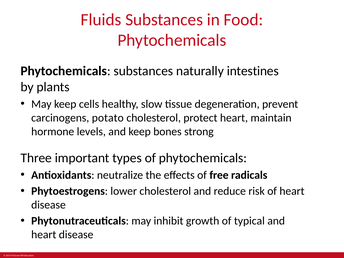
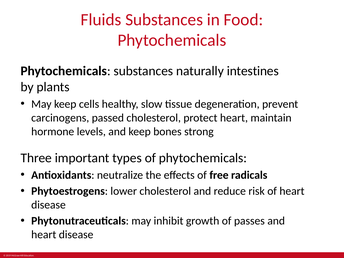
potato: potato -> passed (108, 118)
typical: typical -> passes (249, 221)
